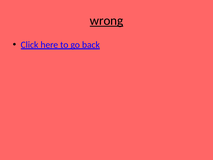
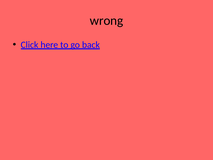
wrong underline: present -> none (106, 21)
